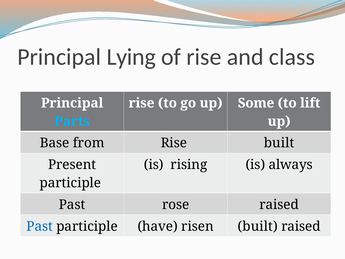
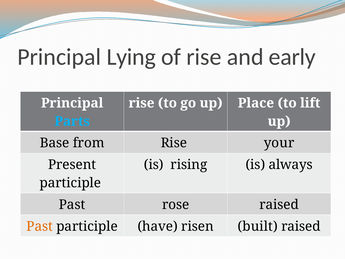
class: class -> early (292, 57)
Some: Some -> Place (256, 103)
Rise built: built -> your (279, 143)
Past colour: blue -> orange (40, 226)
